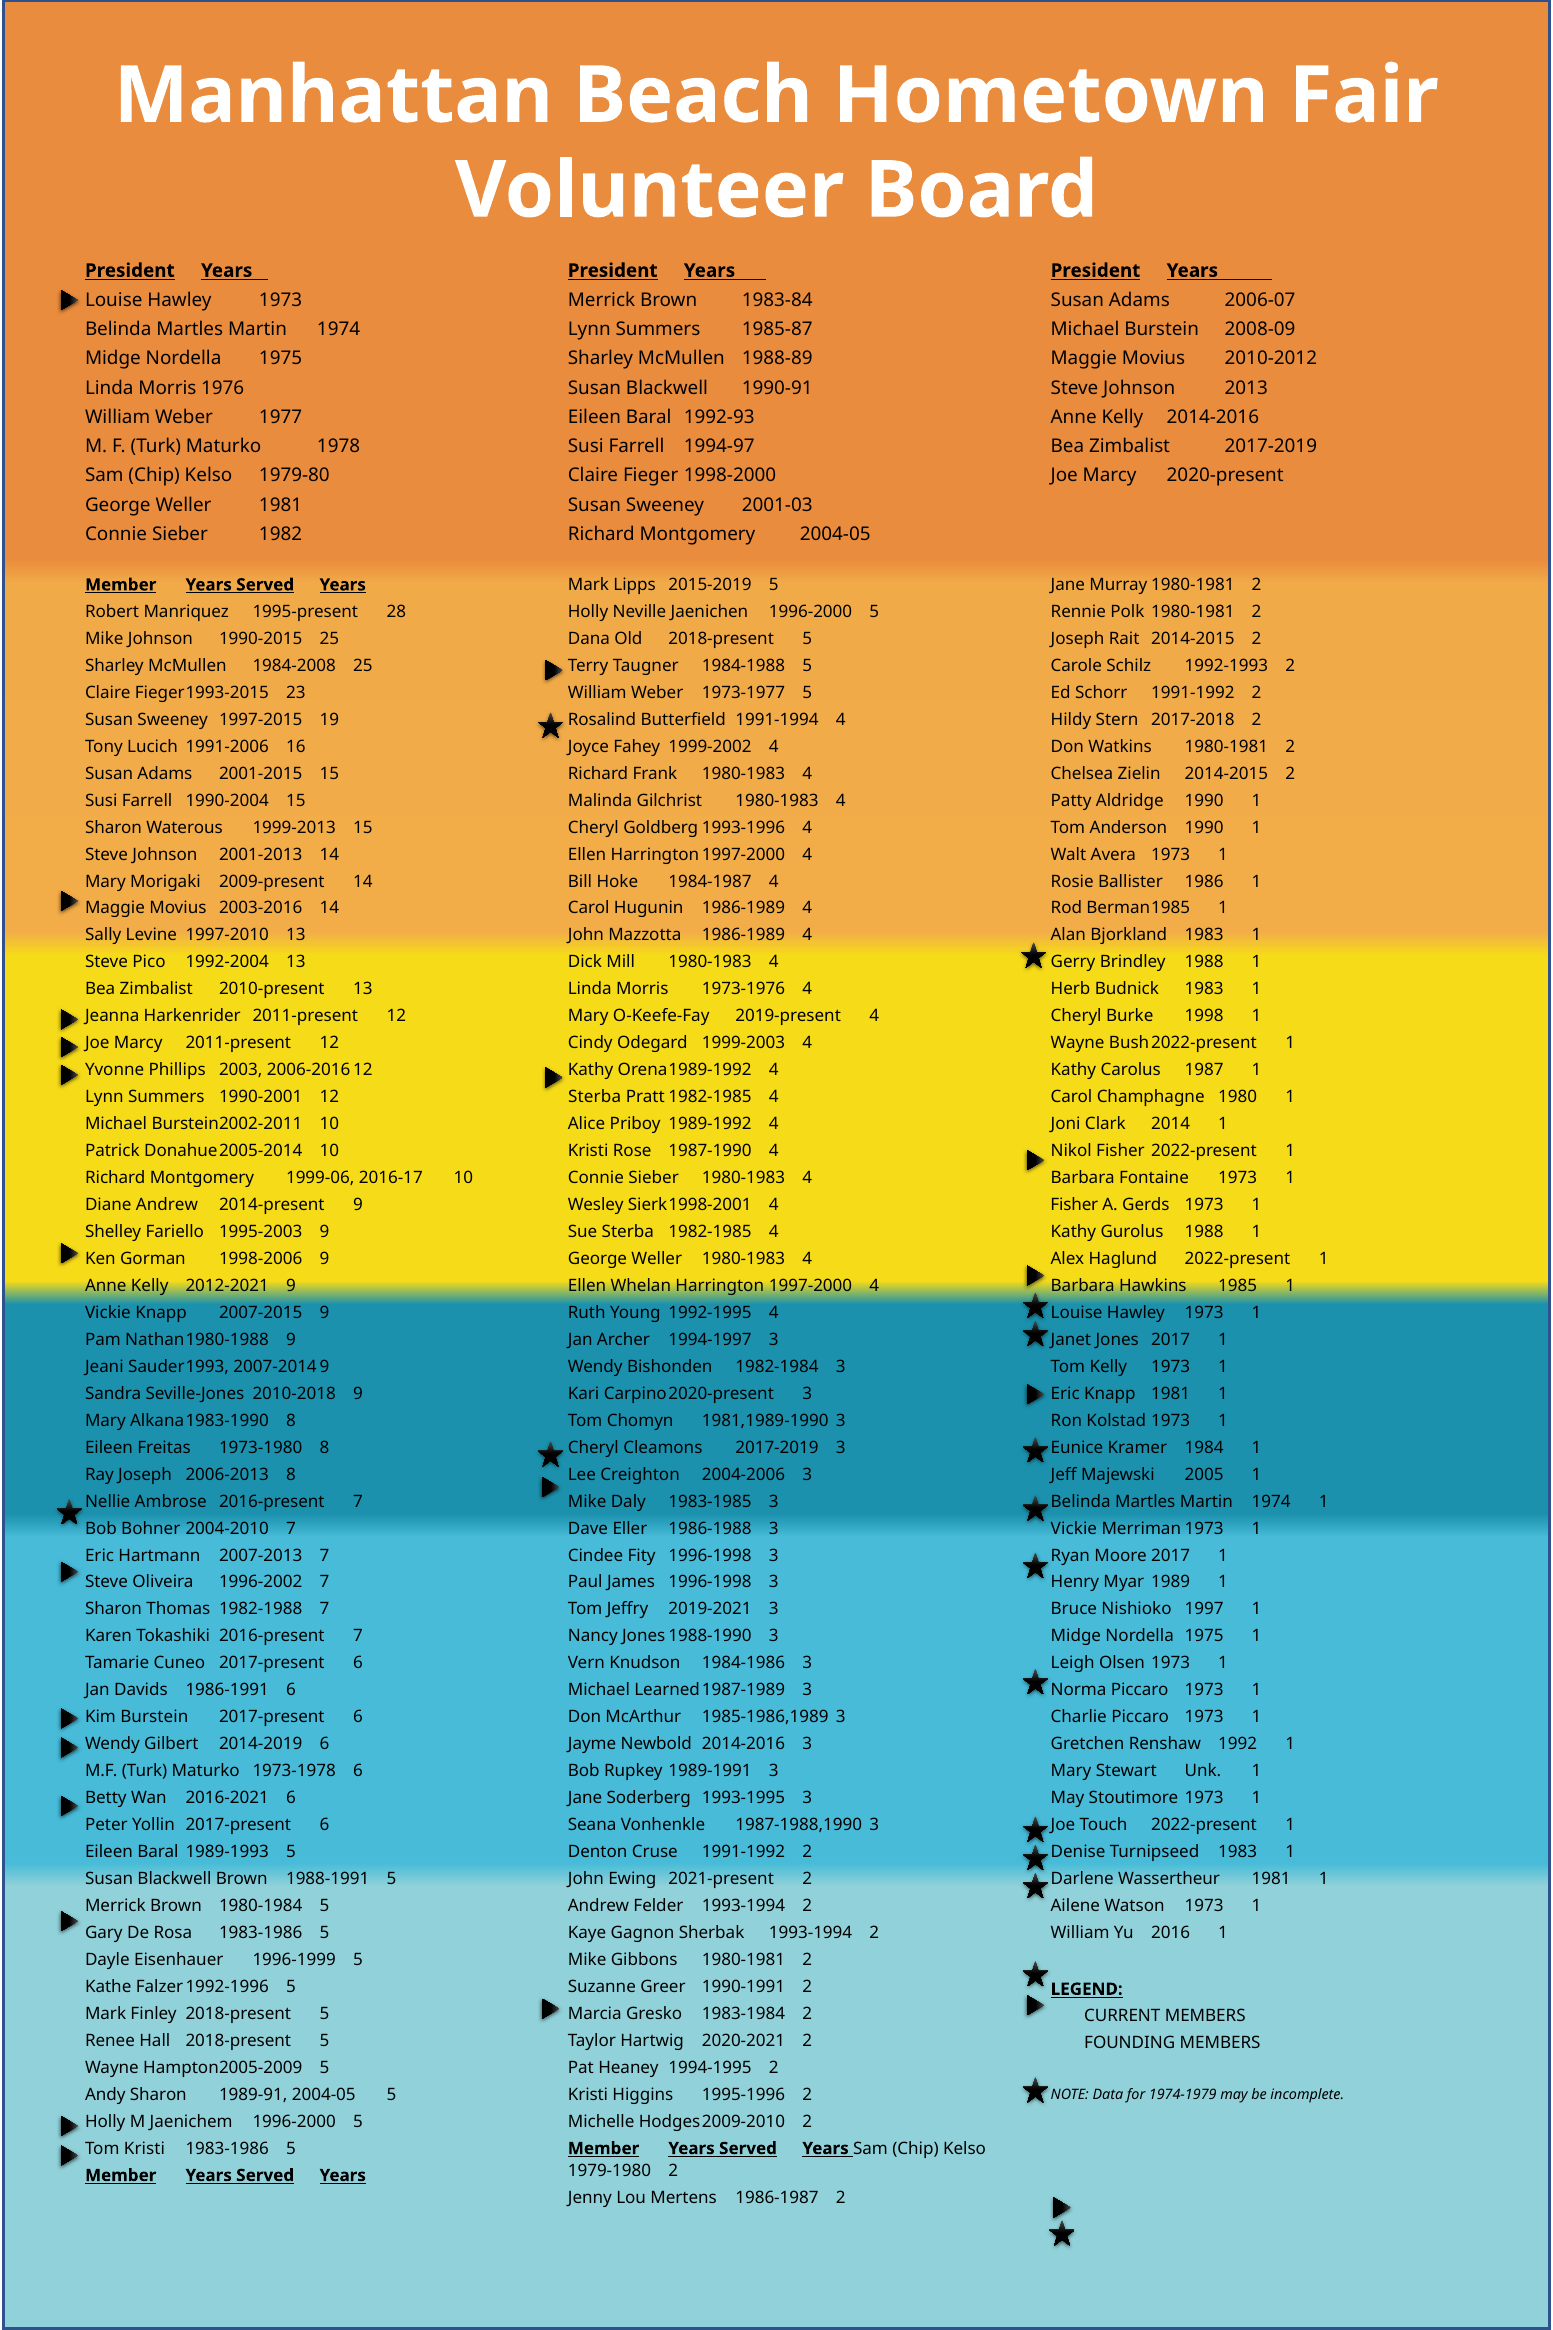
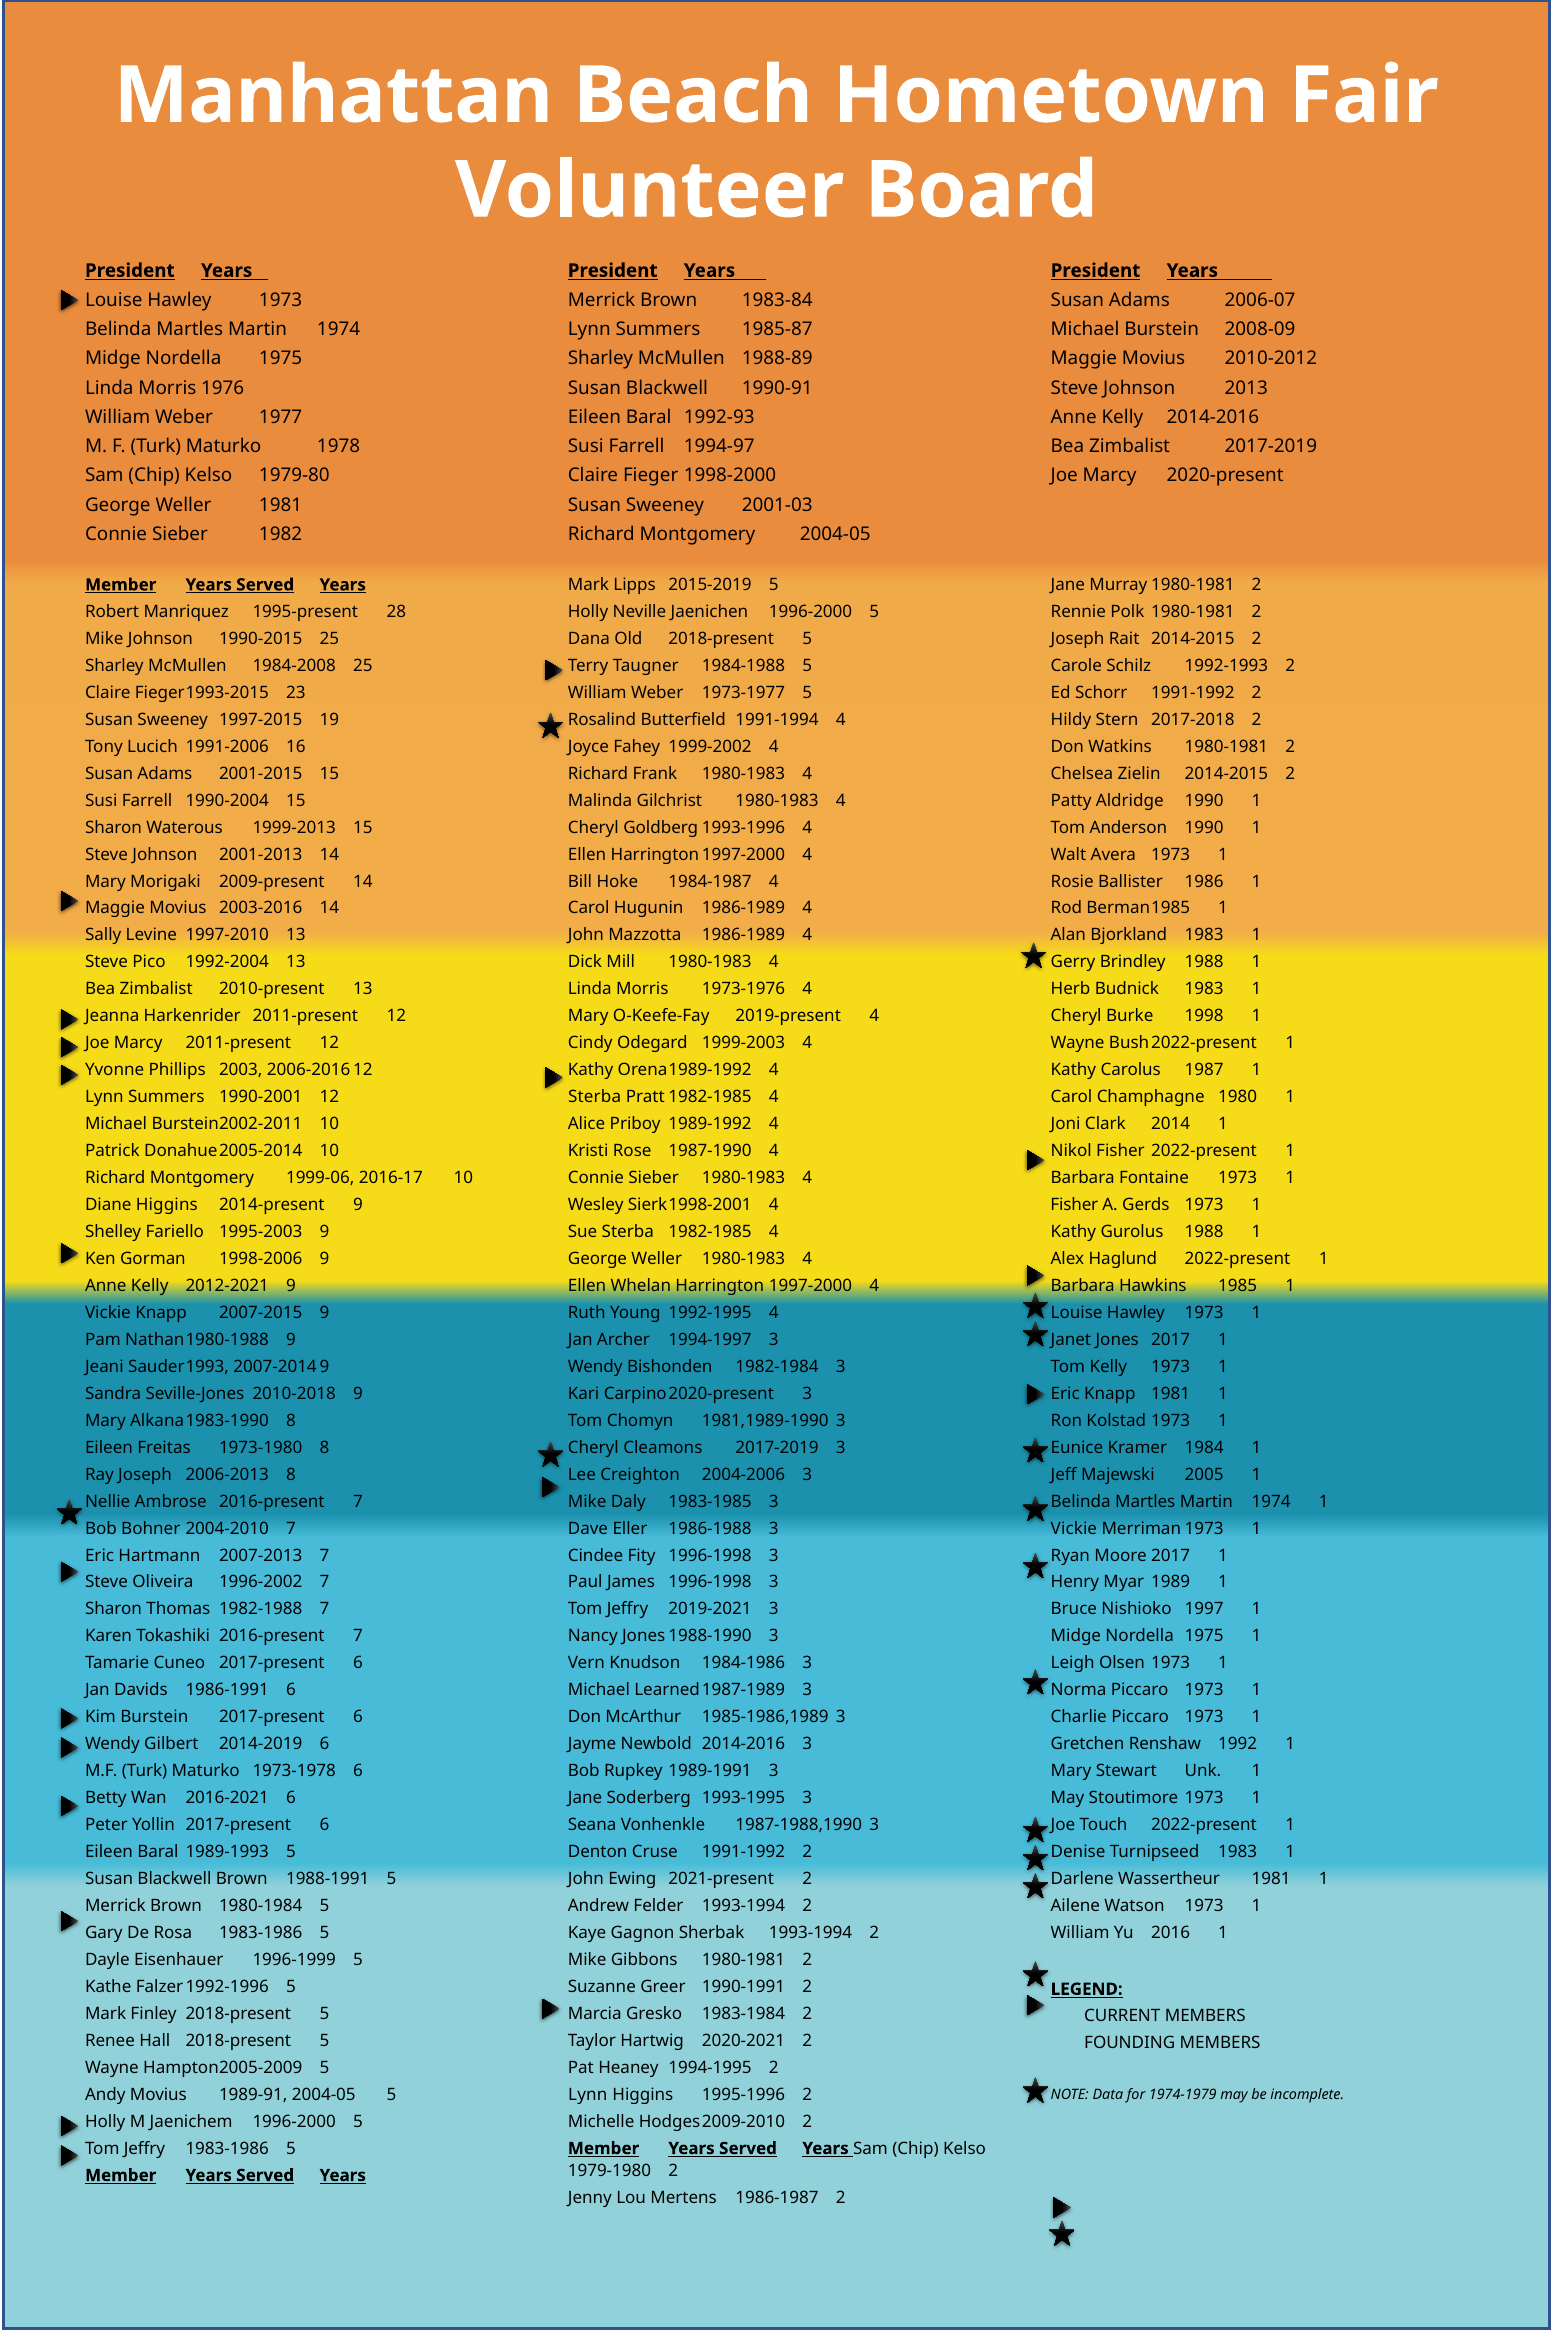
Diane Andrew: Andrew -> Higgins (167, 1205)
Andy Sharon: Sharon -> Movius (158, 2094)
Kristi: Kristi -> Lynn (588, 2094)
Kristi: Kristi -> Jeffry (145, 2148)
